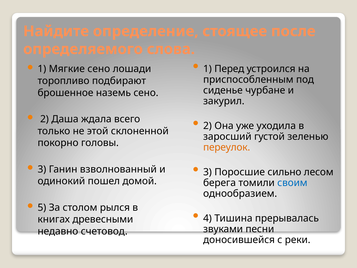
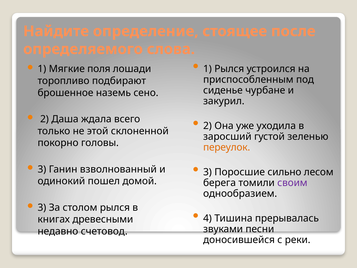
1 Перед: Перед -> Рылся (229, 69)
Мягкие сено: сено -> поля (99, 69)
своим colour: blue -> purple (292, 183)
5: 5 -> 3 (42, 207)
